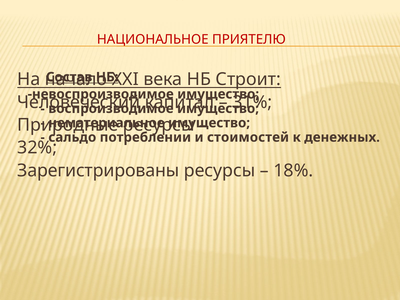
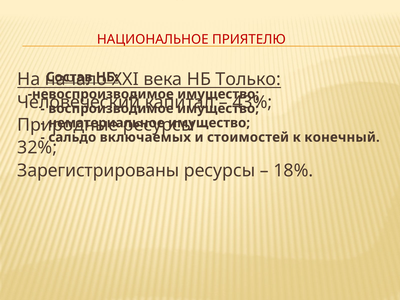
Строит: Строит -> Только (248, 79)
31%: 31% -> 43% (252, 102)
потреблении: потреблении -> включаемых (145, 137)
денежных: денежных -> конечный (342, 137)
